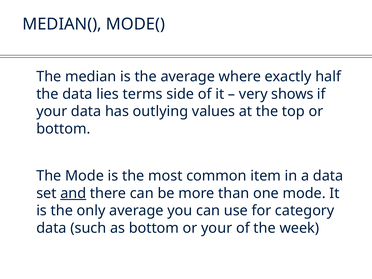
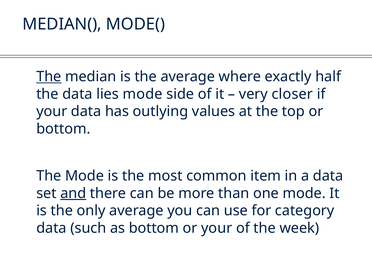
The underline: none -> present (49, 77)
lies terms: terms -> mode (143, 94)
shows: shows -> closer (292, 94)
